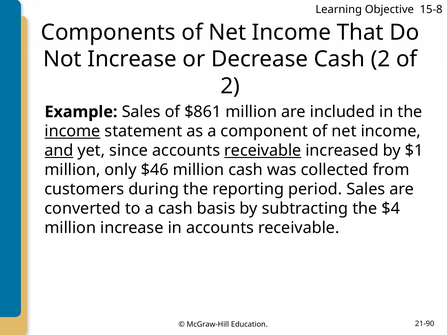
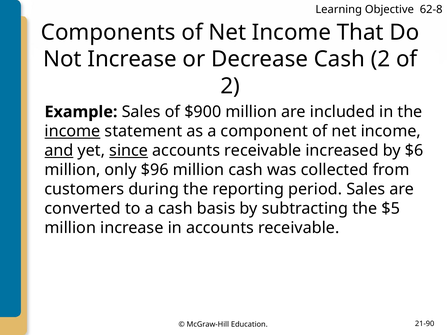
15-8: 15-8 -> 62-8 (431, 10)
$861: $861 -> $900 (203, 112)
since underline: none -> present (129, 151)
receivable underline: present -> none (263, 151)
$1: $1 -> $6 (414, 151)
$46: $46 -> $96 (155, 170)
$4: $4 -> $5 (391, 209)
